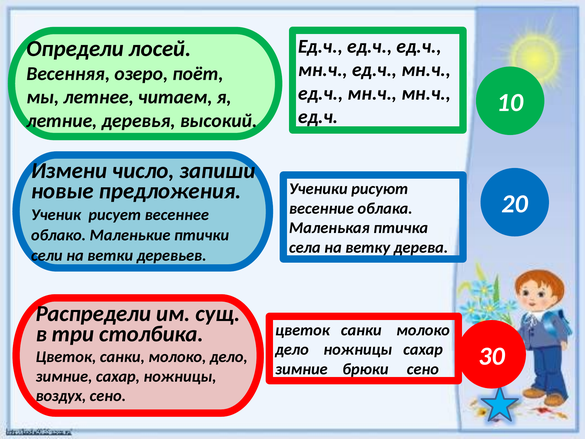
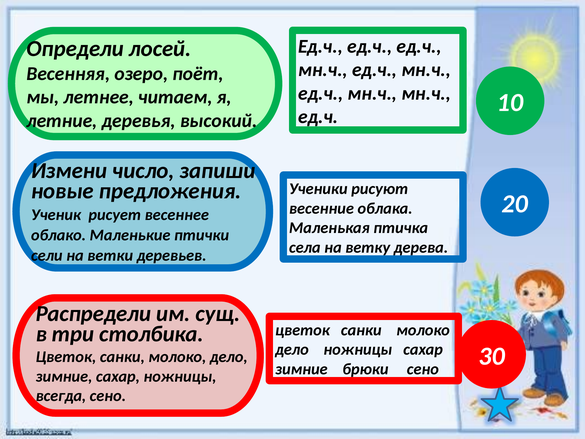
воздух: воздух -> всегда (61, 396)
